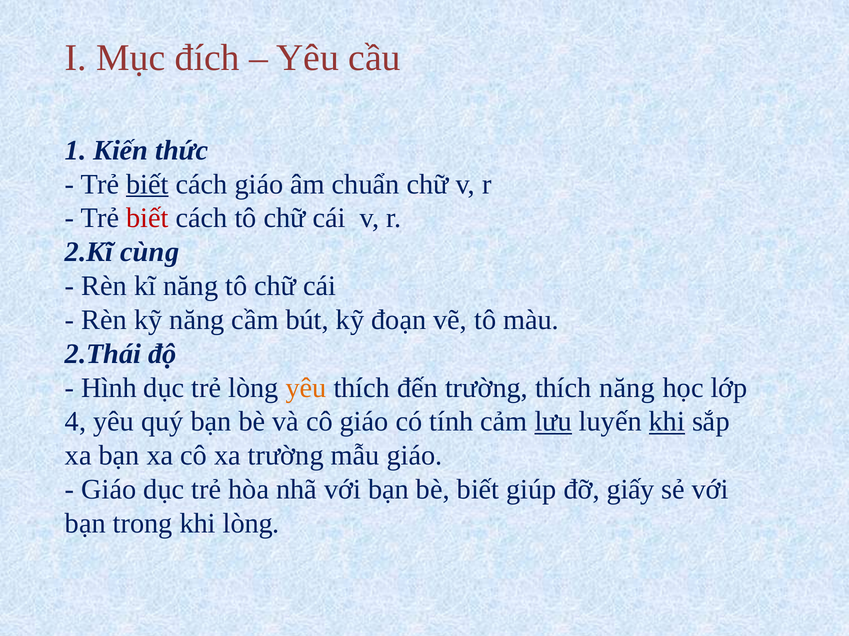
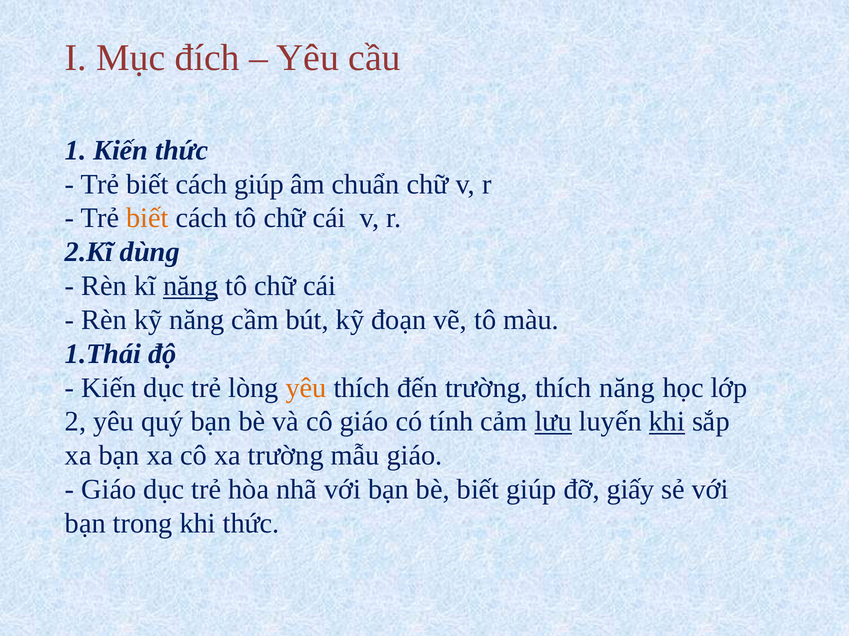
biết underline: present -> none (147, 184)
cách giáo: giáo -> giúp (259, 184)
biết colour: red -> orange (147, 218)
cùng: cùng -> dùng (150, 252)
năng underline: none -> present (191, 286)
2.Thái: 2.Thái -> 1.Thái (103, 354)
Hình: Hình -> Kiến (109, 388)
4: 4 -> 2 (76, 422)
khi lòng: lòng -> thức (251, 524)
